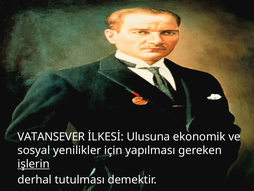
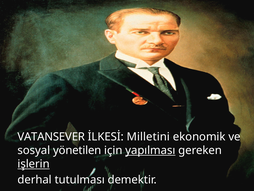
Ulusuna: Ulusuna -> Milletini (148, 136)
yenilikler: yenilikler -> yönetilen (77, 150)
yapılması underline: none -> present (150, 150)
